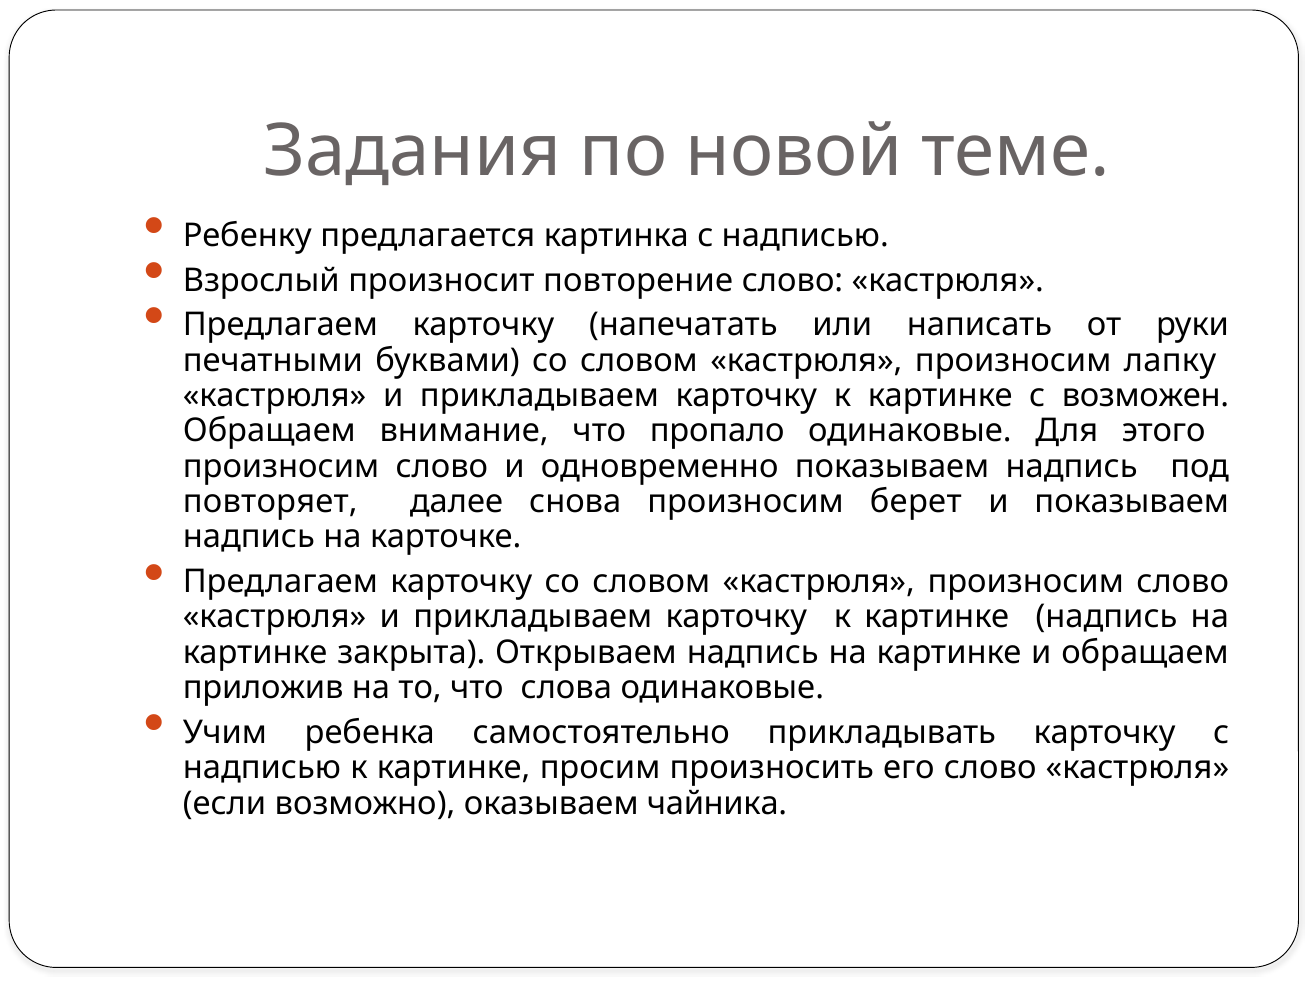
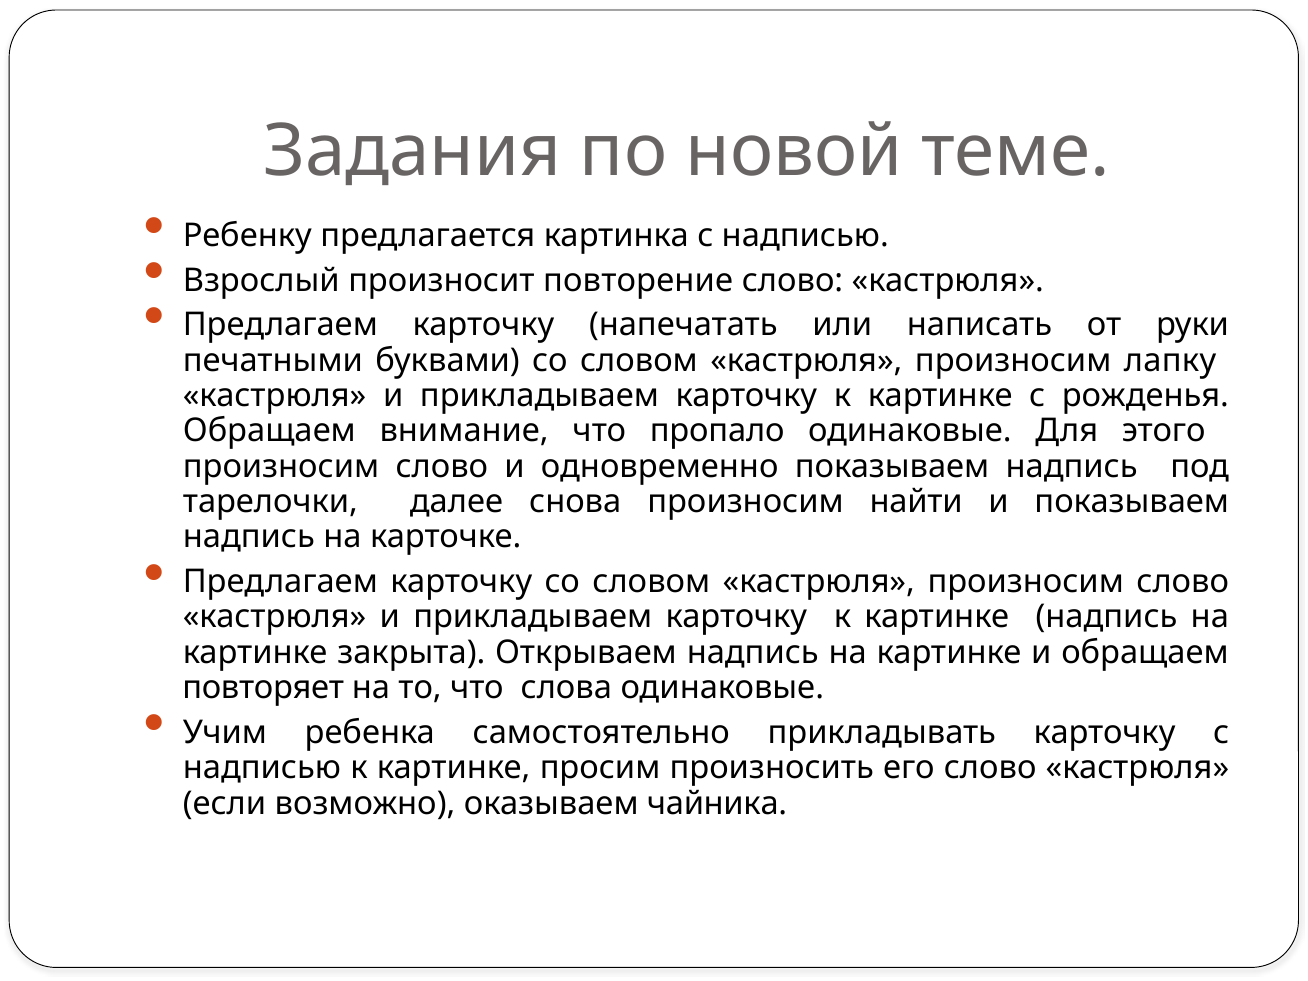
возможен: возможен -> рожденья (1145, 396)
повторяет: повторяет -> тарелочки (270, 502)
берет: берет -> найти (916, 502)
приложив: приложив -> повторяет (263, 688)
